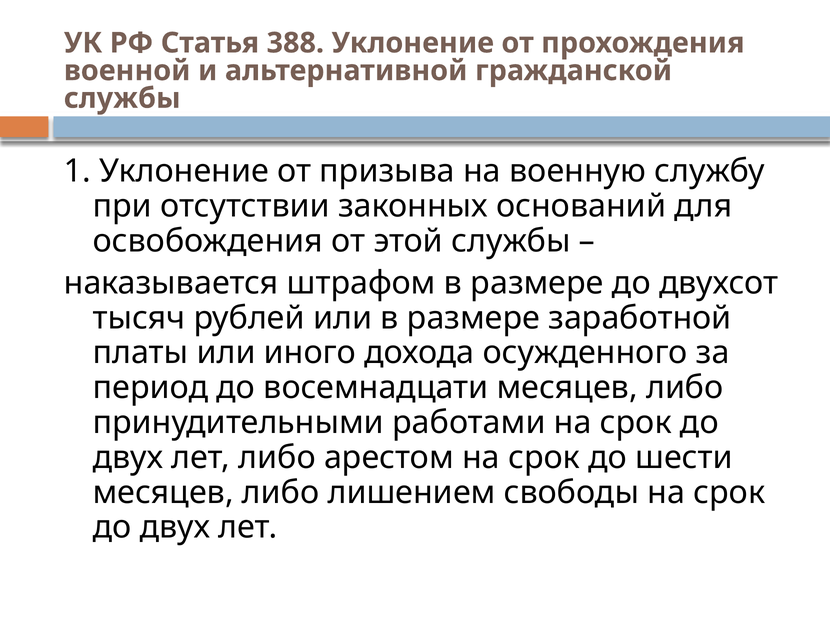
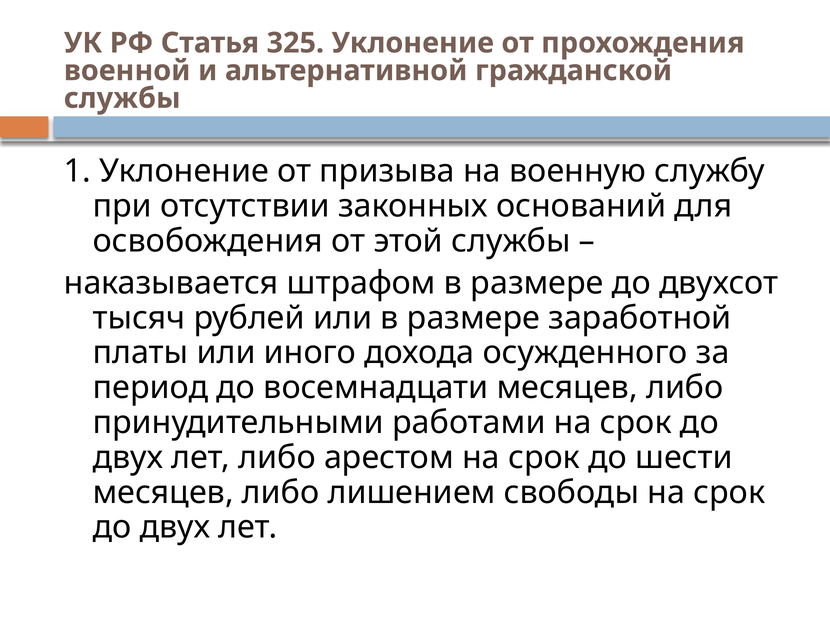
388: 388 -> 325 (295, 43)
